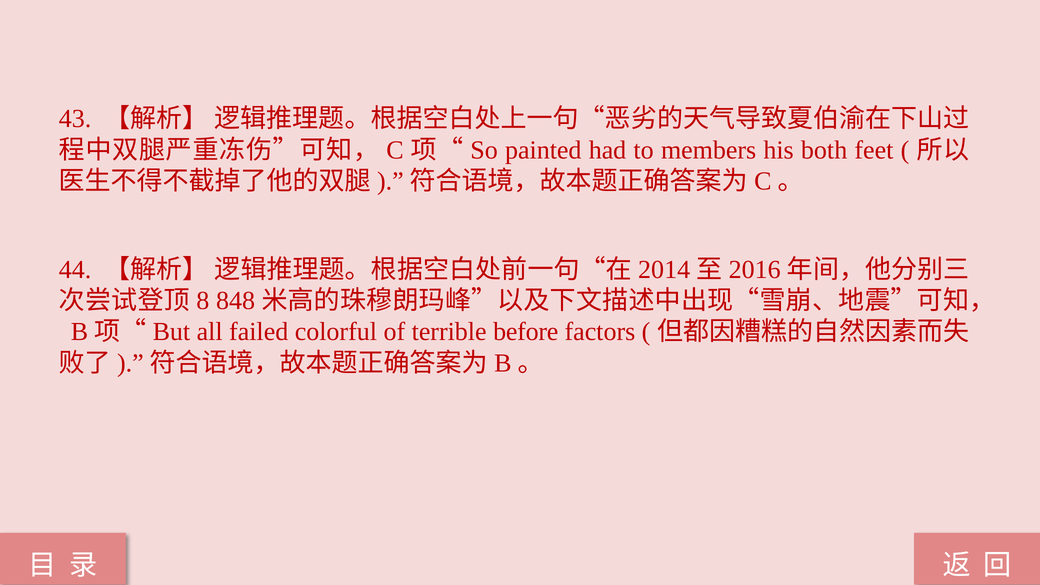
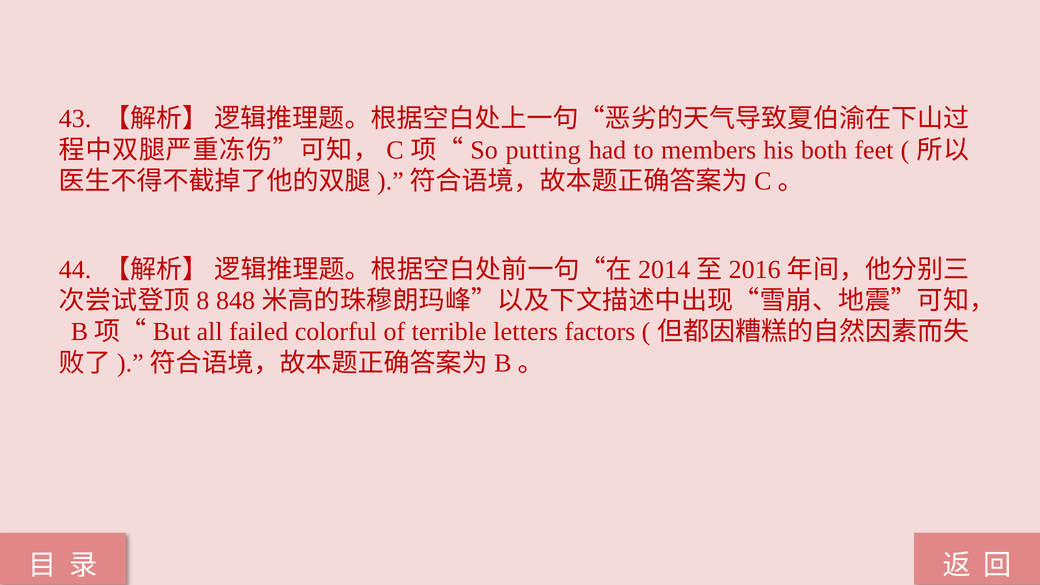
painted: painted -> putting (543, 150)
before: before -> letters (526, 332)
